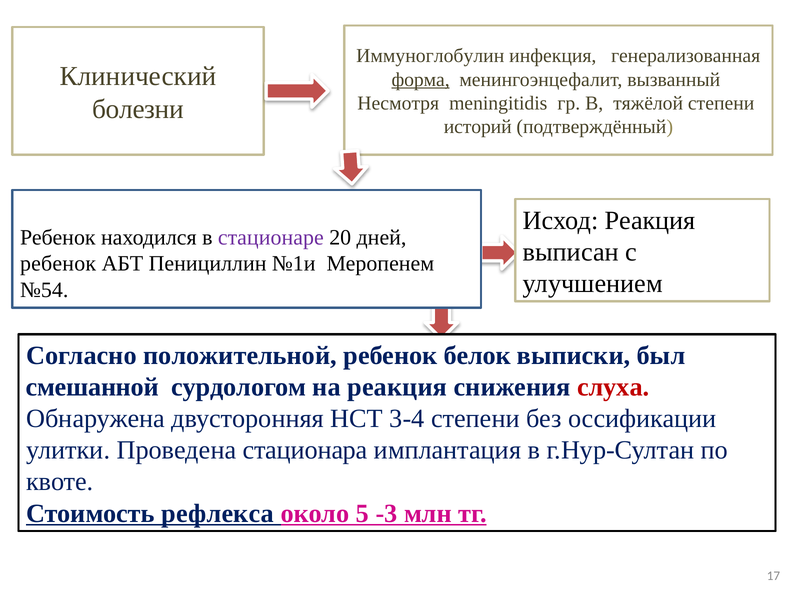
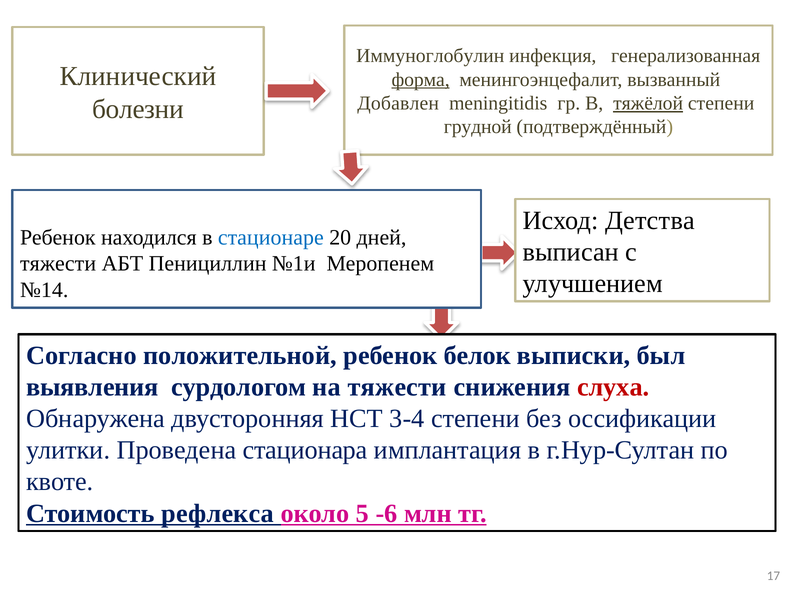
Несмотря: Несмотря -> Добавлен (398, 103)
тяжёлой underline: none -> present (648, 103)
историй: историй -> грудной (478, 127)
Исход Реакция: Реакция -> Детства (650, 220)
стационаре colour: purple -> blue (271, 237)
ребенок: ребенок -> тяжести (58, 264)
№54: №54 -> №14 (44, 290)
смешанной: смешанной -> выявления (92, 387)
на реакция: реакция -> тяжести (397, 387)
-3: -3 -> -6 (387, 513)
